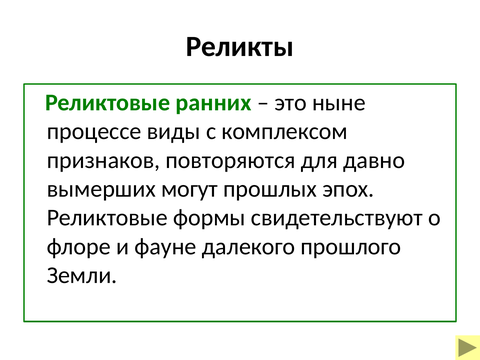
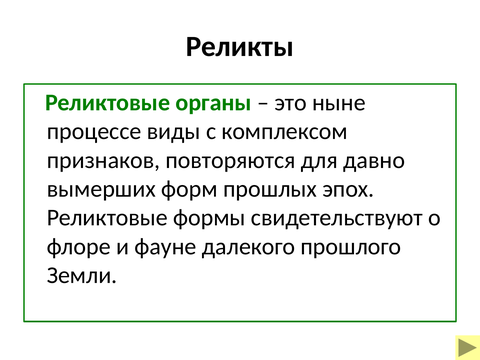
ранних: ранних -> органы (214, 102)
могут: могут -> форм (189, 189)
